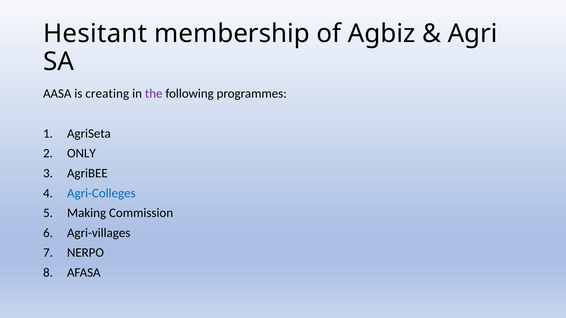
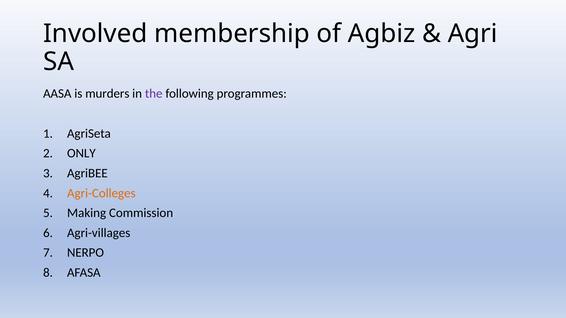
Hesitant: Hesitant -> Involved (95, 34)
creating: creating -> murders (107, 94)
Agri-Colleges colour: blue -> orange (101, 193)
